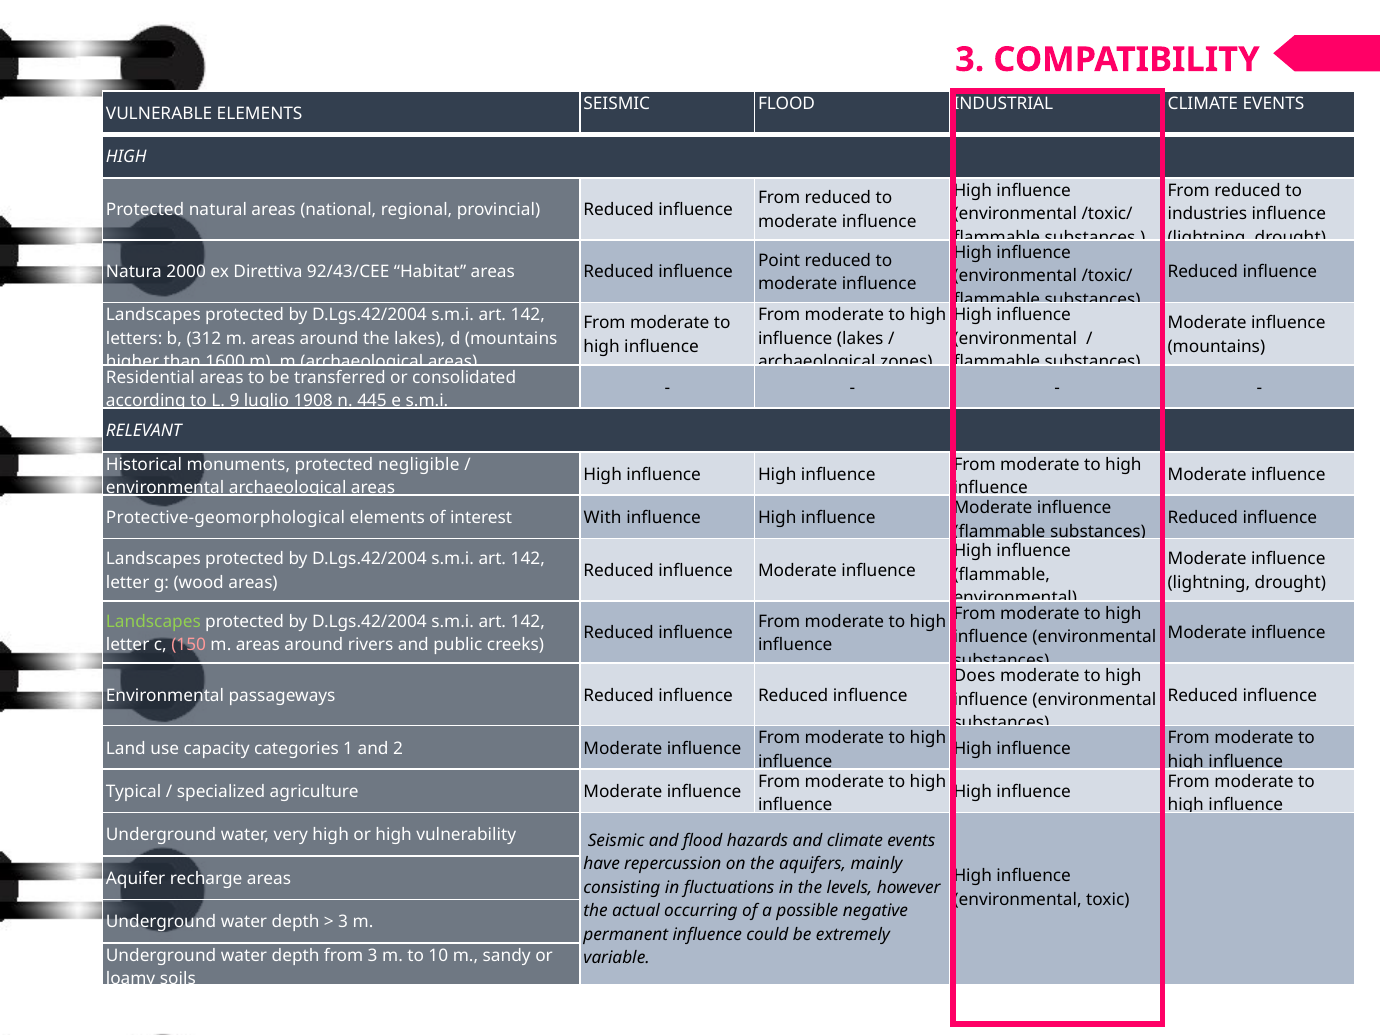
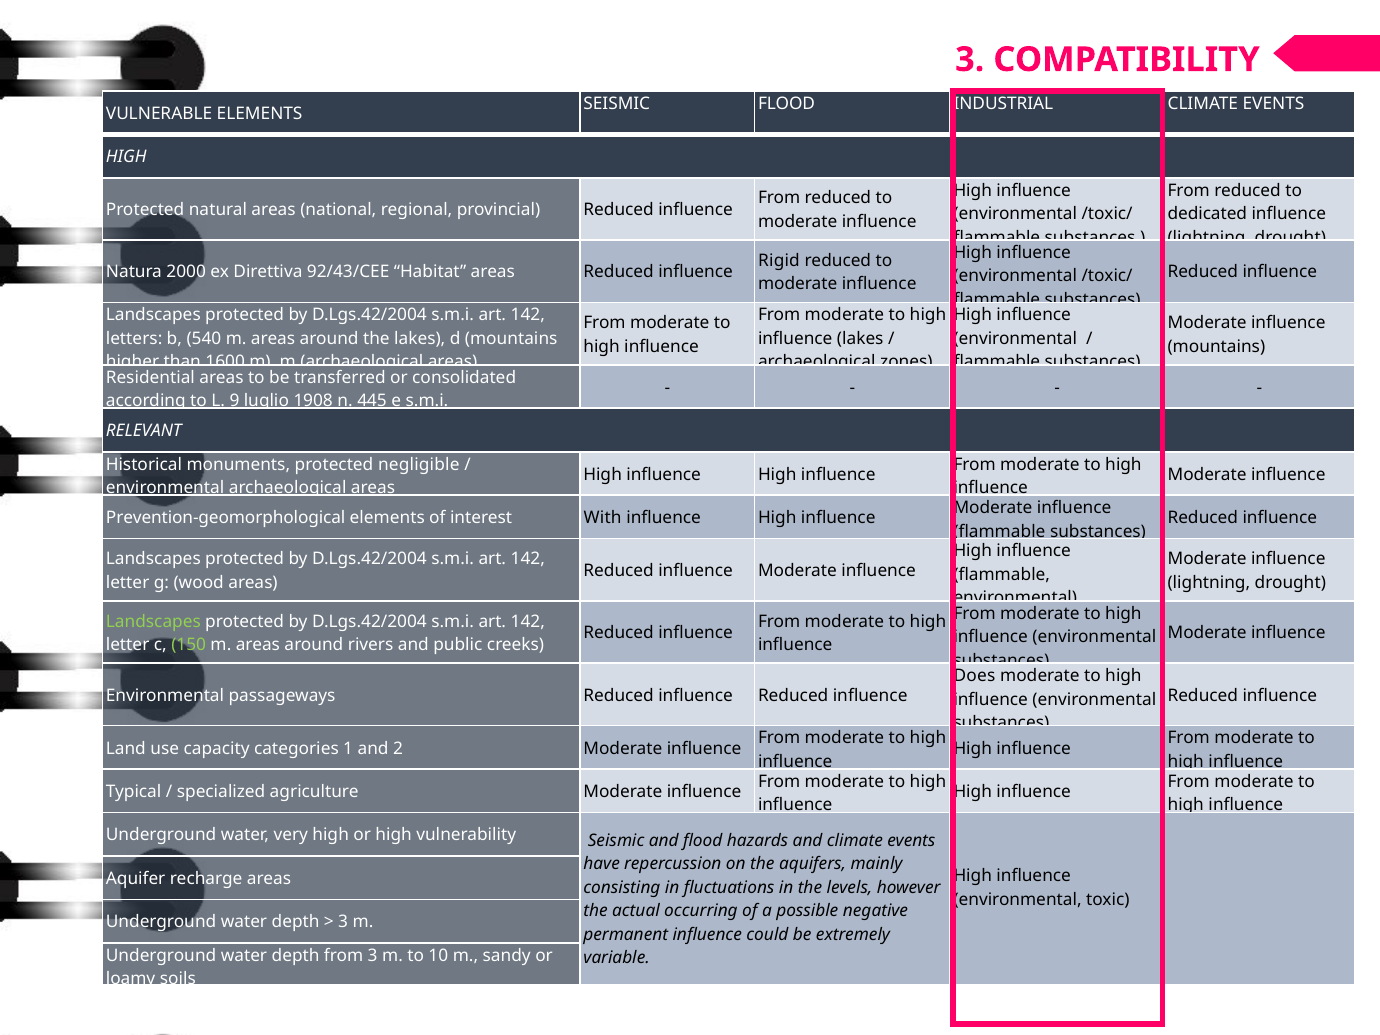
industries: industries -> dedicated (1207, 214)
Point: Point -> Rigid (779, 261)
312: 312 -> 540 (204, 339)
Protective-geomorphological: Protective-geomorphological -> Prevention-geomorphological (226, 518)
150 colour: pink -> light green (189, 645)
